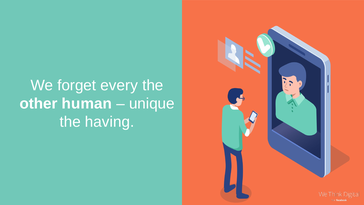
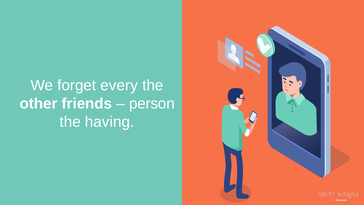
human: human -> friends (87, 103)
unique: unique -> person (152, 103)
